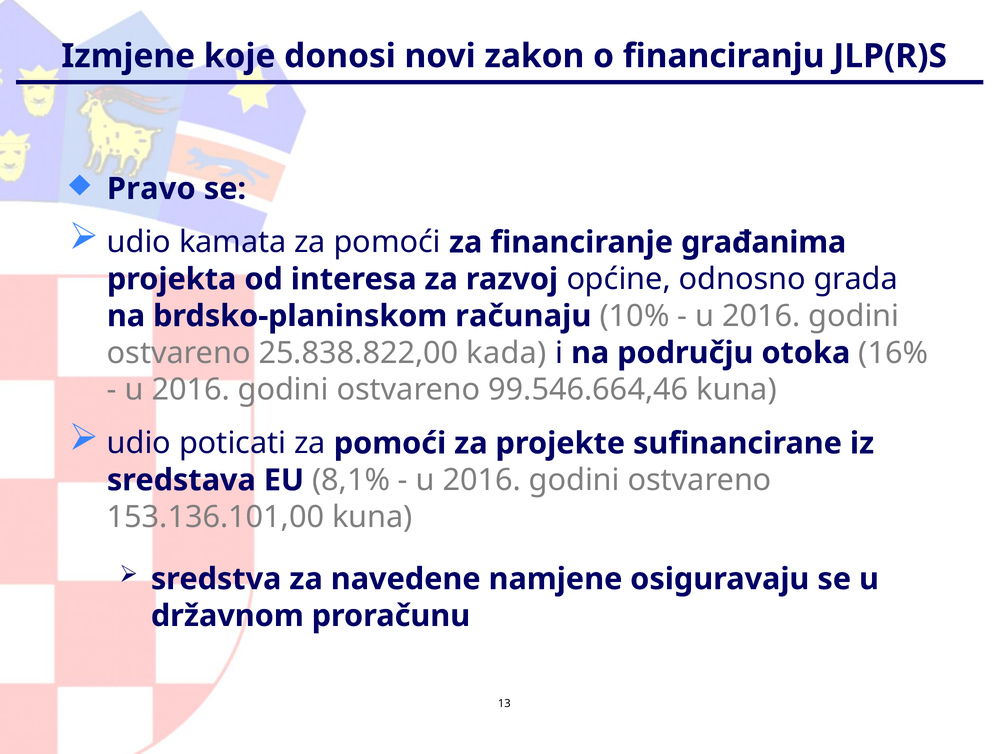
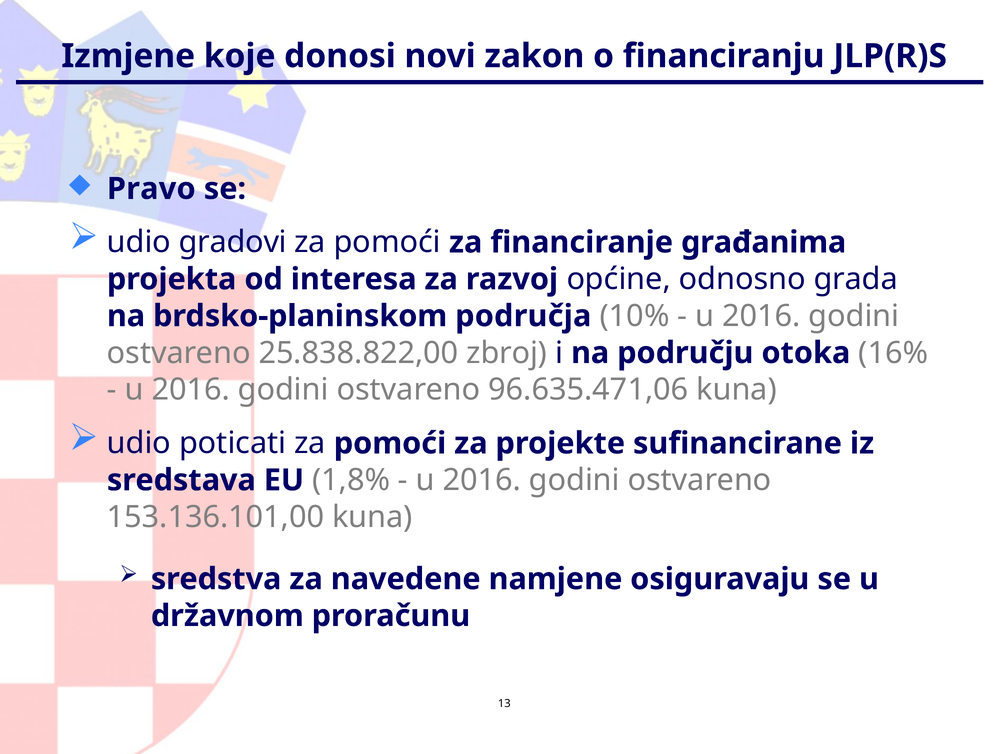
kamata: kamata -> gradovi (233, 242)
računaju: računaju -> područja (523, 316)
kada: kada -> zbroj (507, 353)
99.546.664,46: 99.546.664,46 -> 96.635.471,06 (588, 390)
8,1%: 8,1% -> 1,8% (351, 480)
